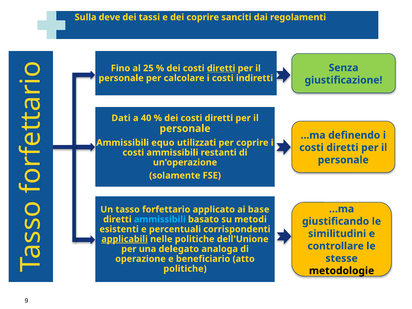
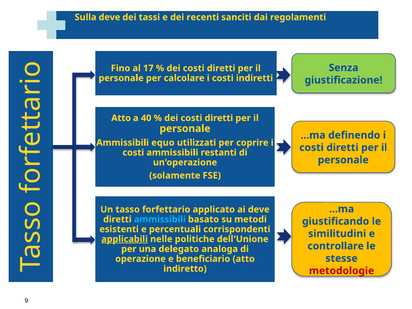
dei coprire: coprire -> recenti (203, 17)
25: 25 -> 17 (148, 68)
diretti underline: present -> none (221, 68)
Dati: Dati -> Atto (121, 118)
ai base: base -> deve (259, 209)
politiche: politiche -> indiretto (185, 269)
metodologie colour: black -> red (342, 271)
